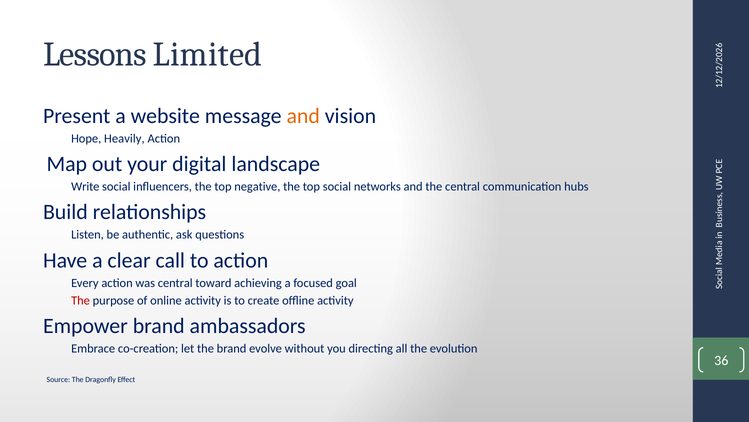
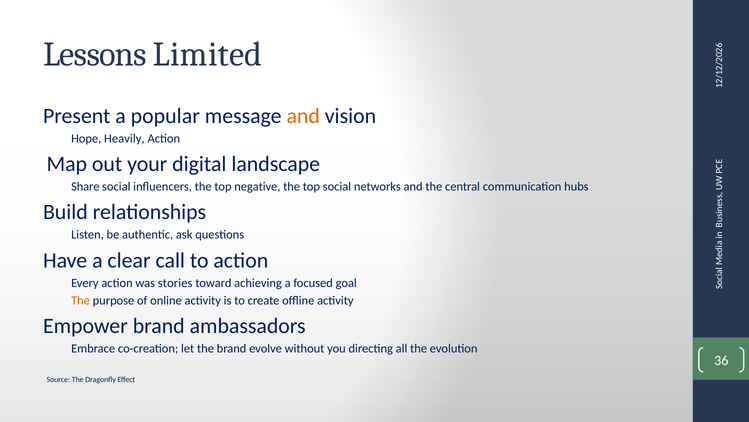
website: website -> popular (165, 116)
Write: Write -> Share (85, 186)
was central: central -> stories (175, 282)
The colour: red -> orange (81, 300)
